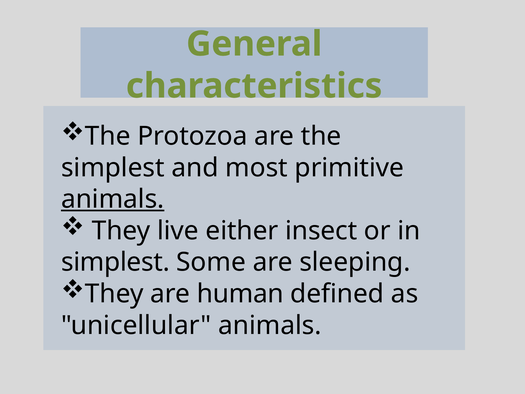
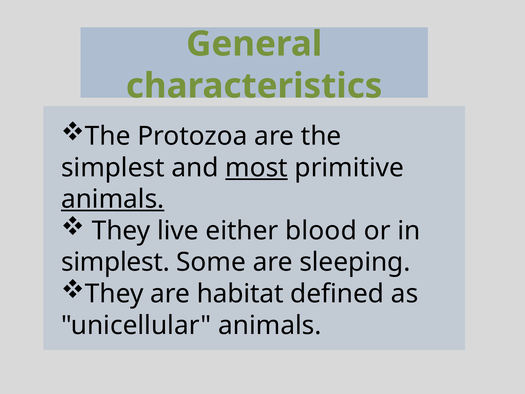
most underline: none -> present (256, 168)
insect: insect -> blood (321, 231)
human: human -> habitat (240, 294)
